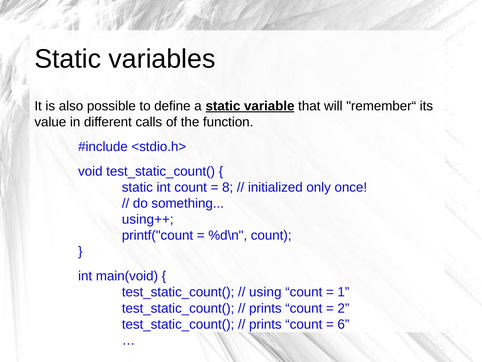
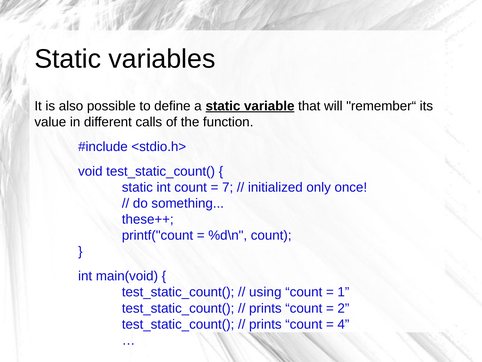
8: 8 -> 7 (228, 187)
using++: using++ -> these++ (148, 219)
6: 6 -> 4 (343, 324)
